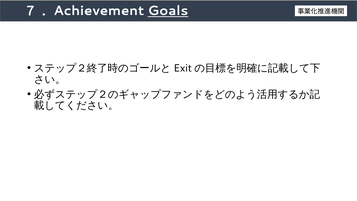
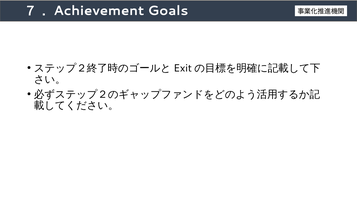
Goals underline: present -> none (168, 11)
